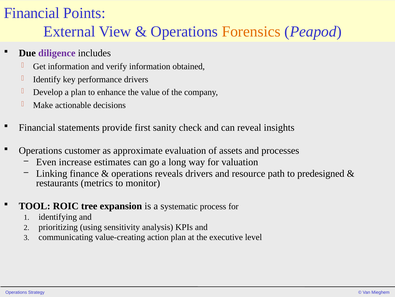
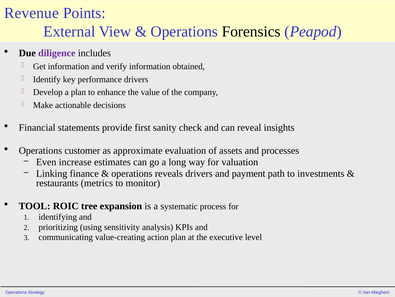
Financial: Financial -> Revenue (32, 13)
Forensics colour: orange -> black (251, 31)
resource: resource -> payment (249, 173)
predesigned: predesigned -> investments (321, 173)
